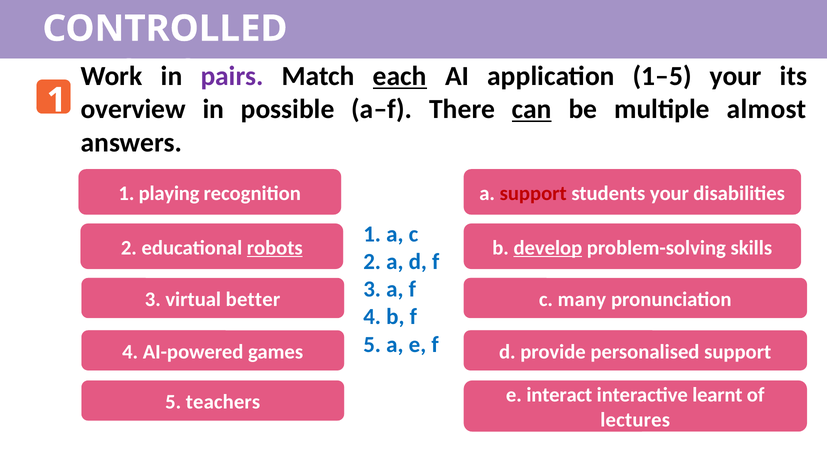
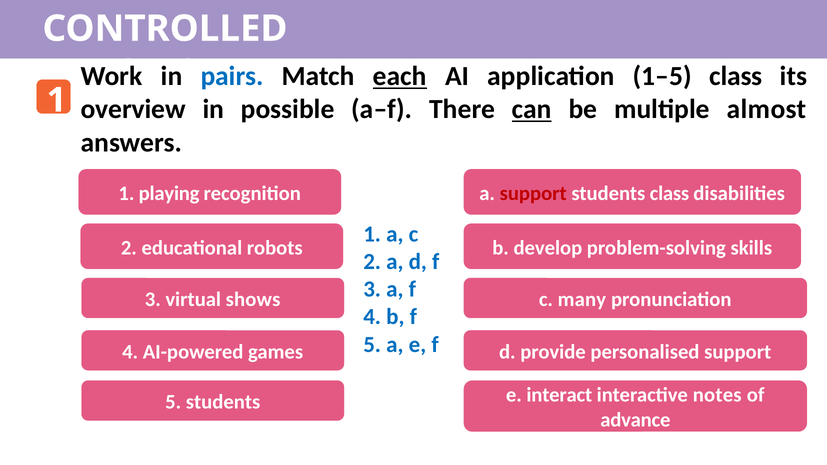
pairs colour: purple -> blue (232, 76)
1–5 your: your -> class (736, 76)
students your: your -> class (669, 193)
robots underline: present -> none (275, 248)
develop underline: present -> none (548, 248)
better: better -> shows (253, 300)
learnt: learnt -> notes (717, 395)
5 teachers: teachers -> students (223, 402)
lectures: lectures -> advance (635, 420)
